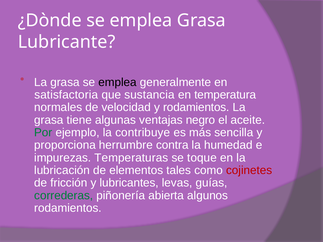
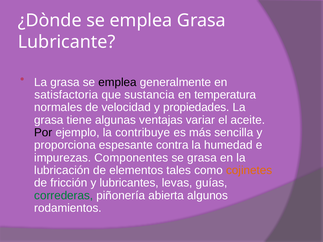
y rodamientos: rodamientos -> propiedades (196, 108)
negro: negro -> variar (200, 120)
Por colour: green -> black (43, 133)
herrumbre: herrumbre -> espesante (126, 145)
Temperaturas: Temperaturas -> Componentes (131, 158)
se toque: toque -> grasa (202, 158)
cojinetes colour: red -> orange (249, 170)
